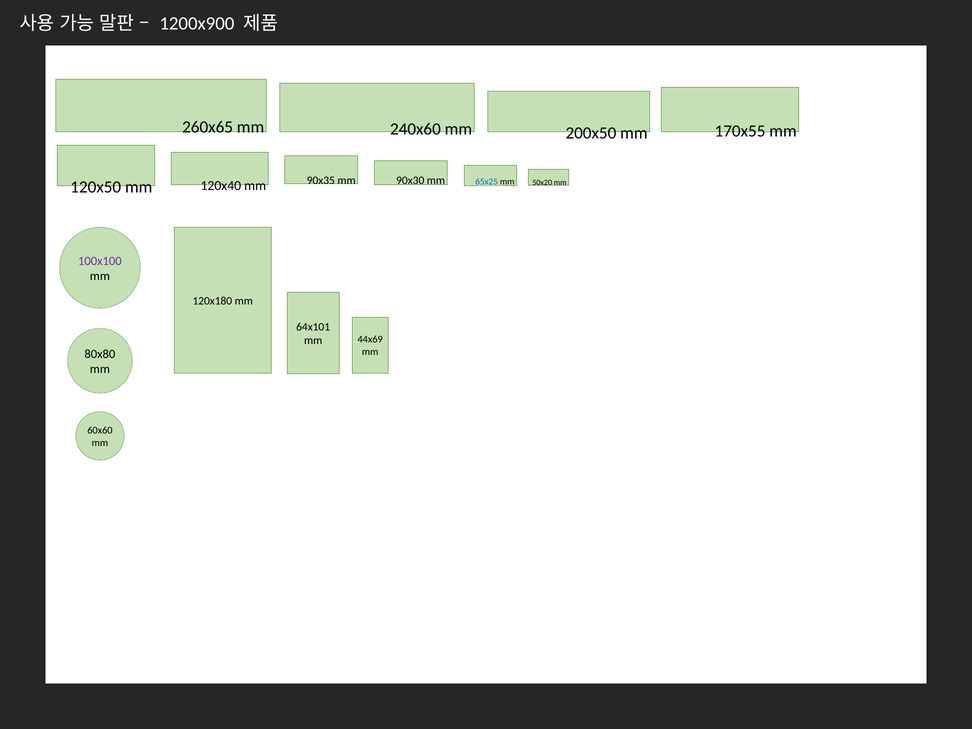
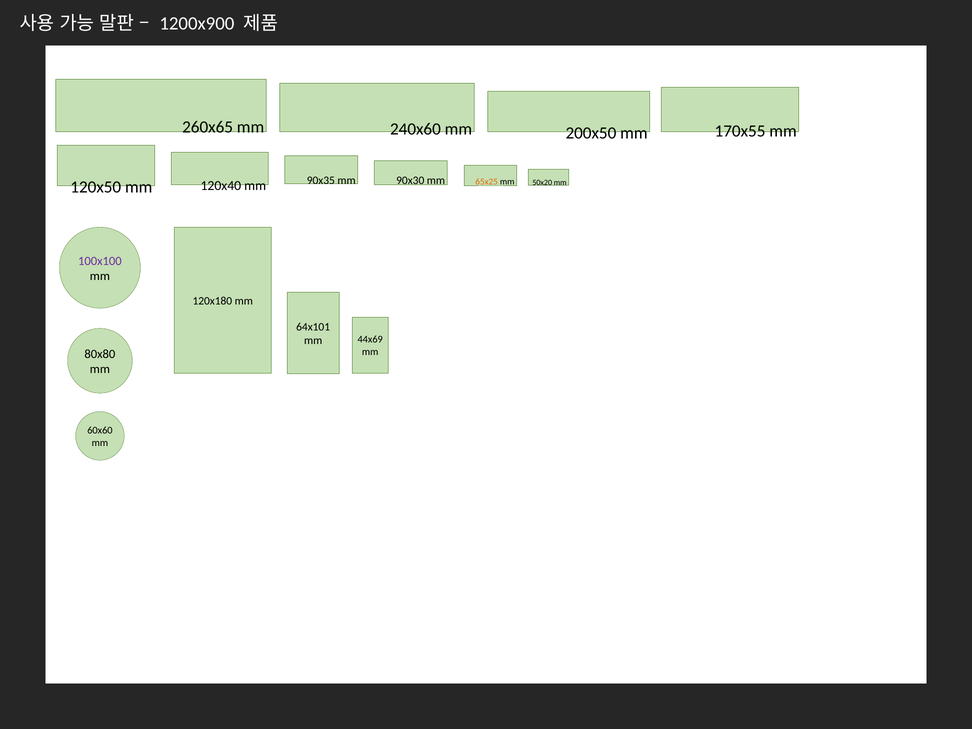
65x25 colour: blue -> orange (487, 182)
